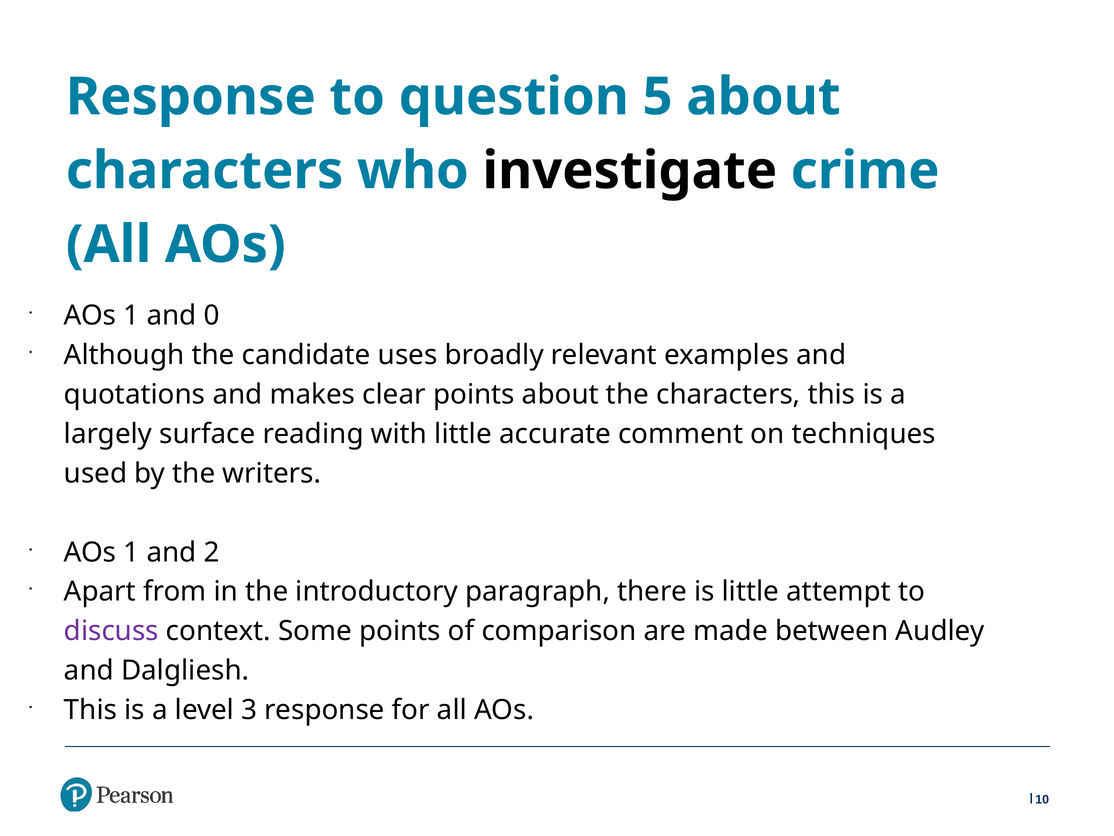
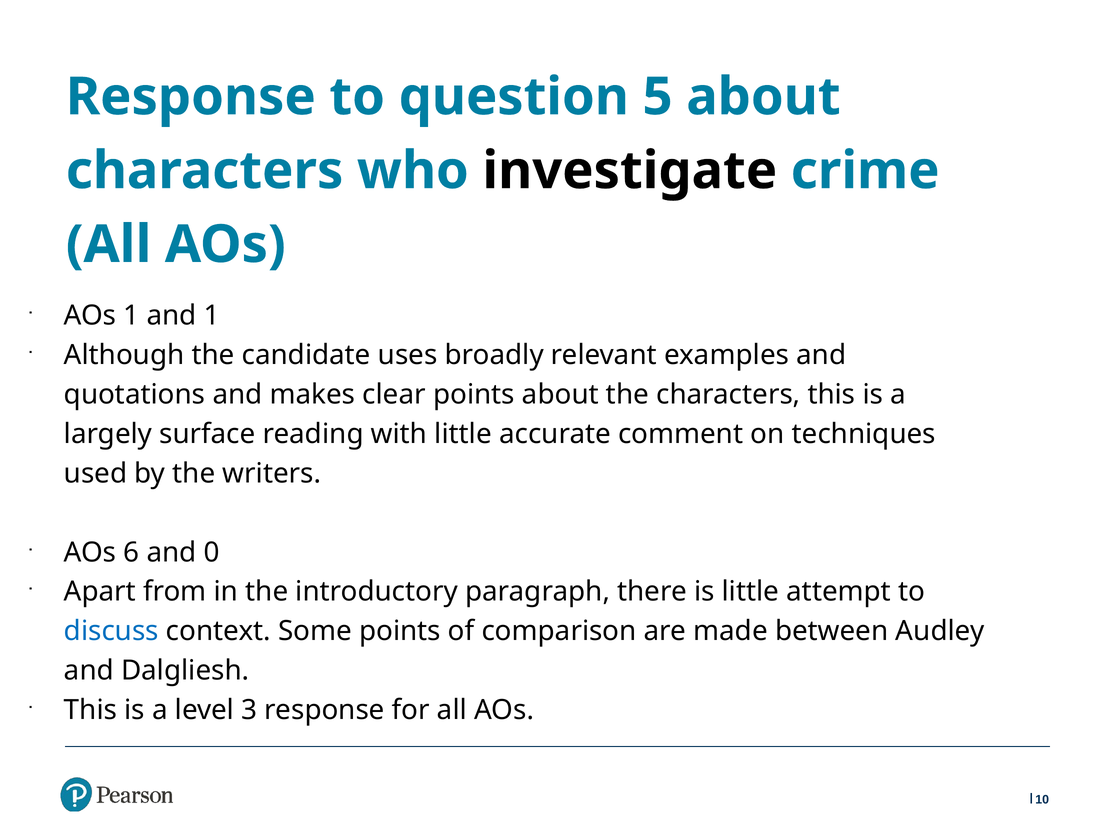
and 0: 0 -> 1 (212, 315)
1: 1 -> 6 (131, 552)
2: 2 -> 0 (212, 552)
discuss colour: purple -> blue (111, 631)
